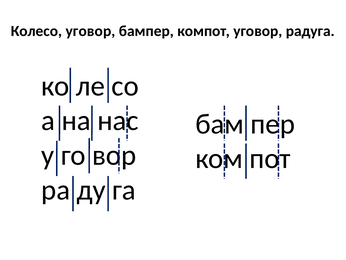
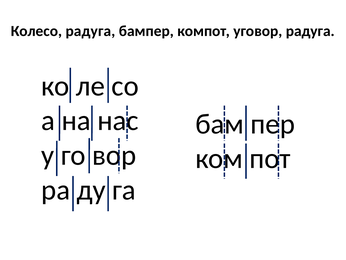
Колесо уговор: уговор -> радуга (90, 31)
